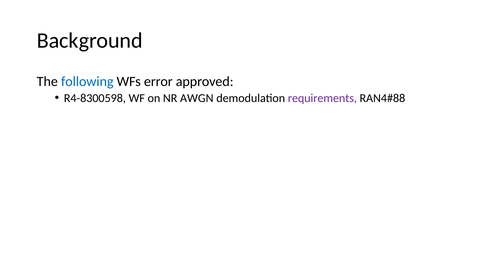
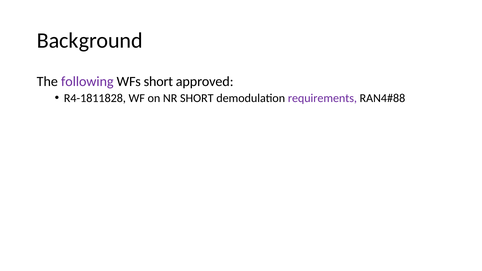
following colour: blue -> purple (87, 81)
WFs error: error -> short (158, 81)
R4-8300598: R4-8300598 -> R4-1811828 (95, 98)
NR AWGN: AWGN -> SHORT (197, 98)
